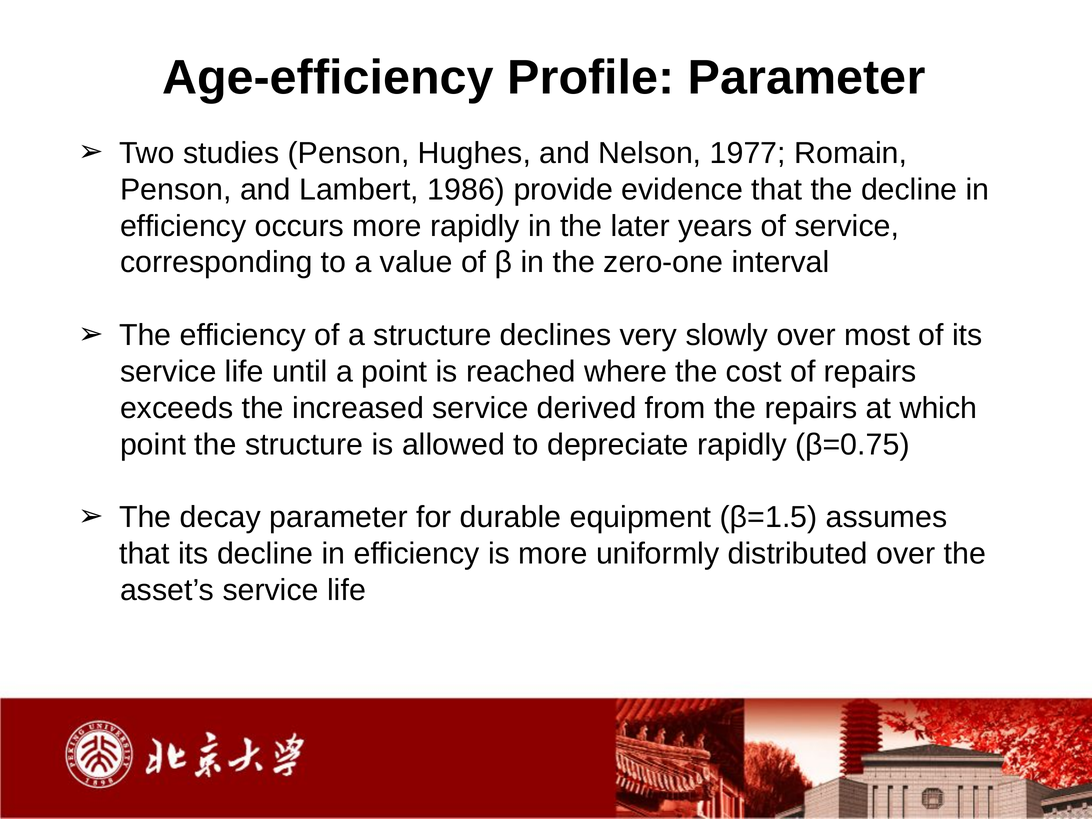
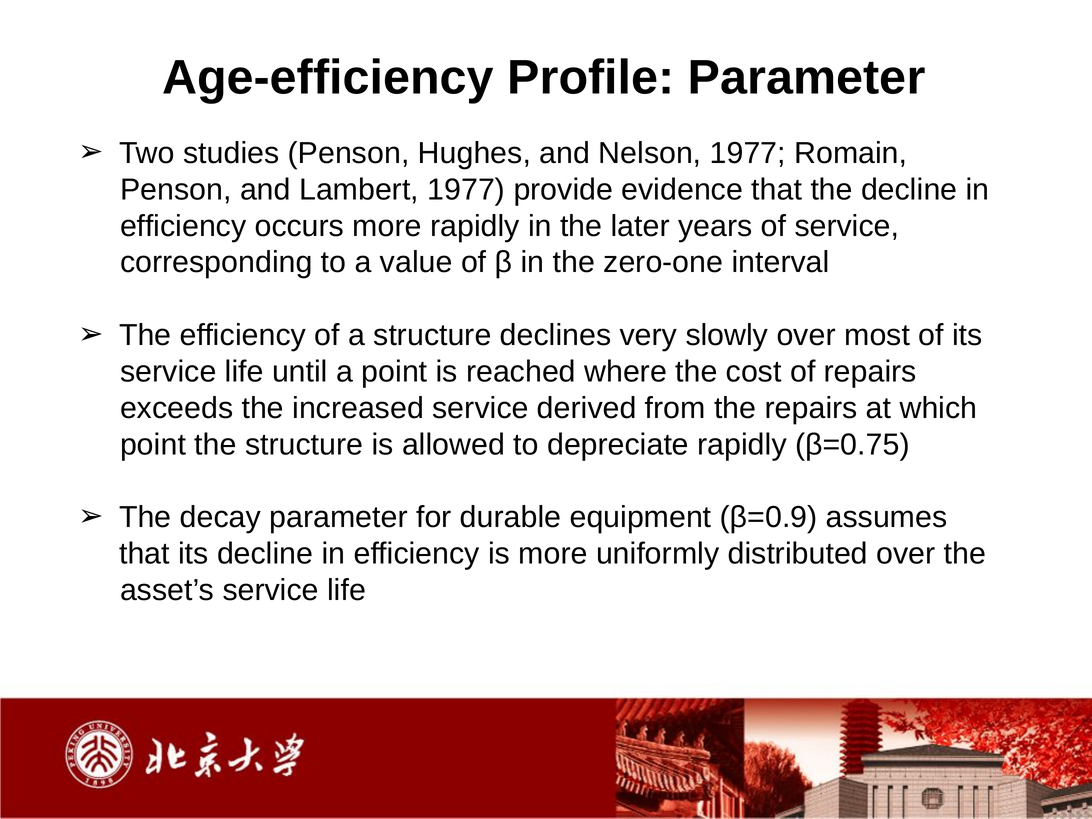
Lambert 1986: 1986 -> 1977 (466, 190)
β=1.5: β=1.5 -> β=0.9 (769, 517)
